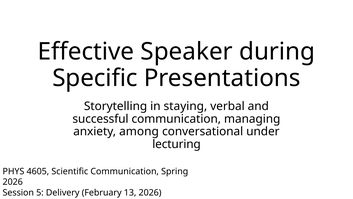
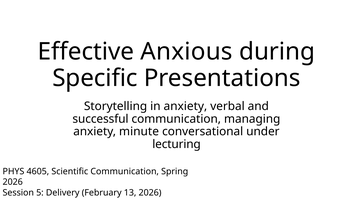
Speaker: Speaker -> Anxious (187, 52)
in staying: staying -> anxiety (185, 106)
among: among -> minute (139, 131)
